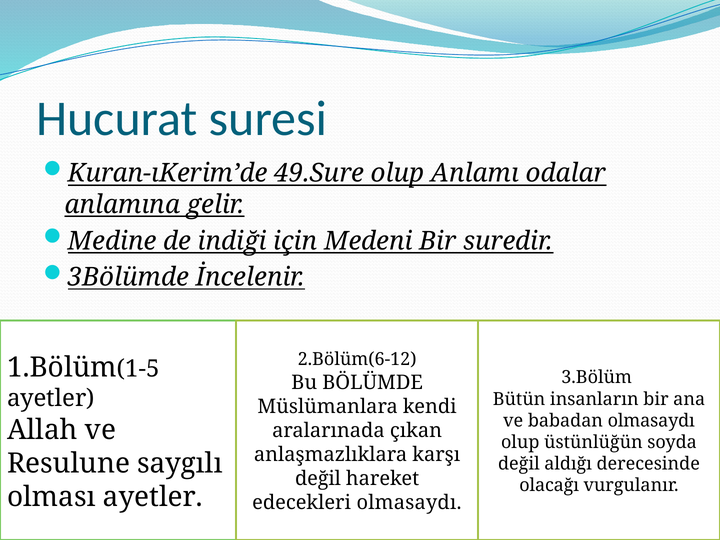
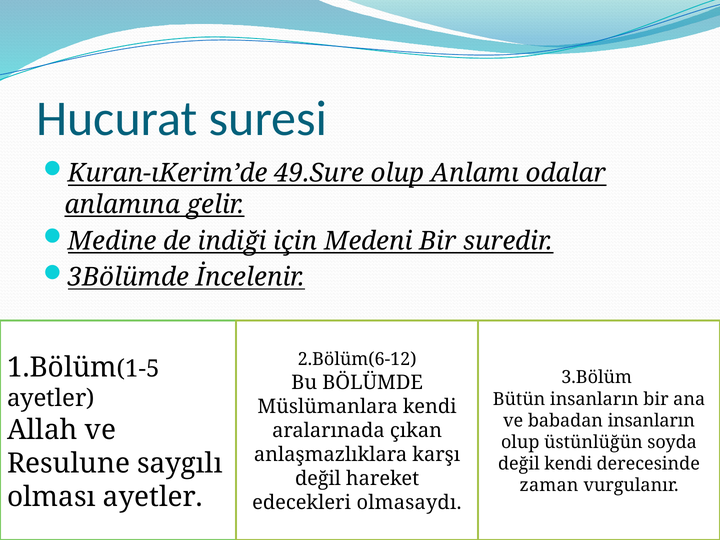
babadan olmasaydı: olmasaydı -> insanların (651, 421)
değil aldığı: aldığı -> kendi (568, 464)
olacağı: olacağı -> zaman (549, 486)
